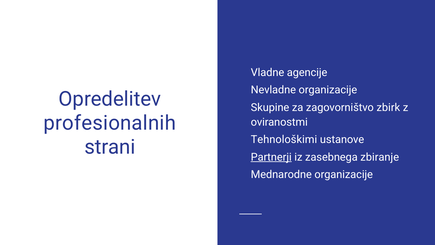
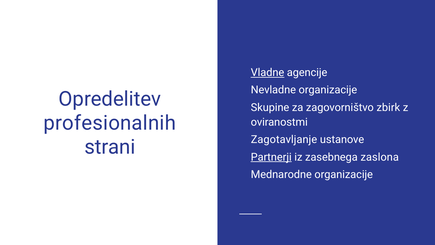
Vladne underline: none -> present (268, 73)
Tehnološkimi: Tehnološkimi -> Zagotavljanje (284, 139)
zbiranje: zbiranje -> zaslona (380, 157)
